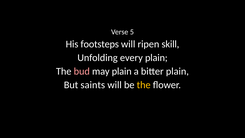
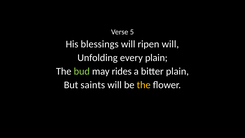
footsteps: footsteps -> blessings (100, 44)
ripen skill: skill -> will (170, 44)
bud colour: pink -> light green (82, 71)
may plain: plain -> rides (122, 71)
